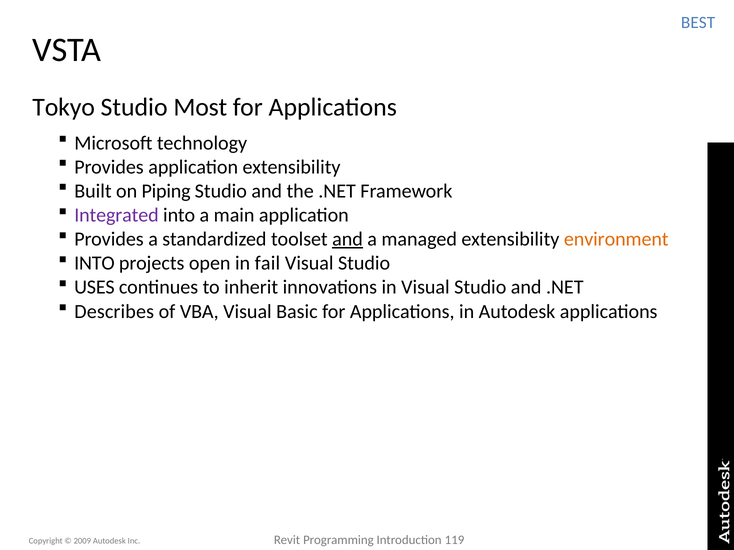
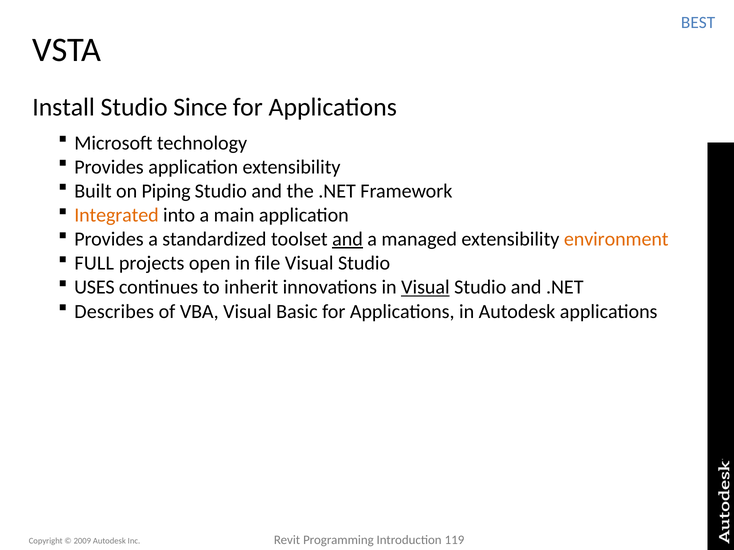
Tokyo: Tokyo -> Install (64, 107)
Most: Most -> Since (200, 107)
Integrated colour: purple -> orange (116, 215)
INTO: INTO -> FULL (94, 264)
fail: fail -> file (267, 264)
Visual underline: none -> present (425, 288)
